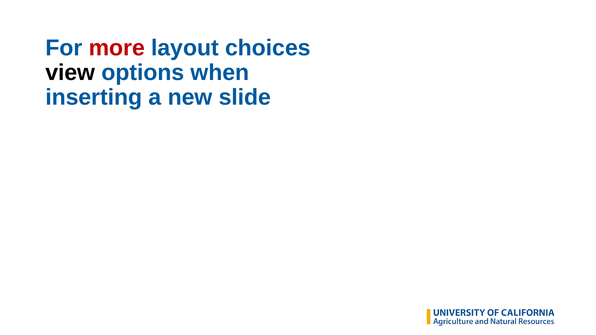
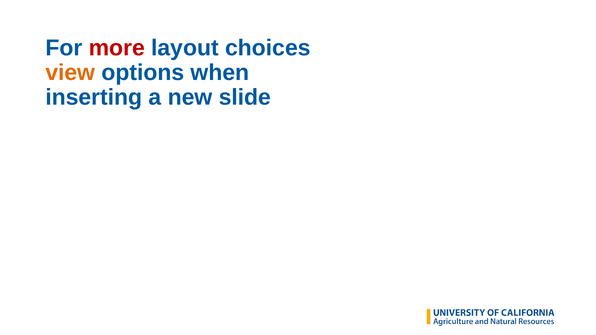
view colour: black -> orange (70, 73)
